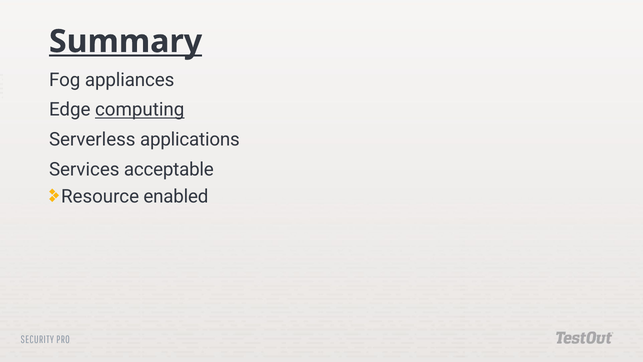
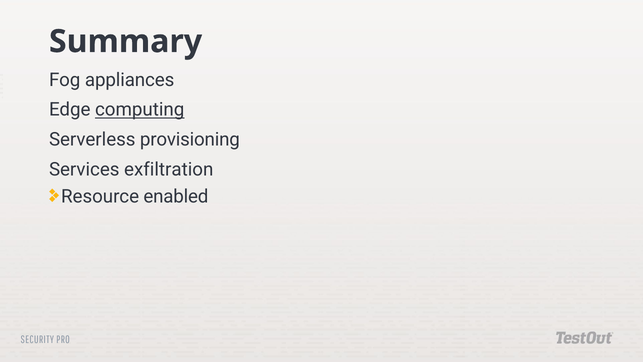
Summary underline: present -> none (126, 41)
applications: applications -> provisioning (190, 139)
acceptable: acceptable -> exfiltration (169, 169)
